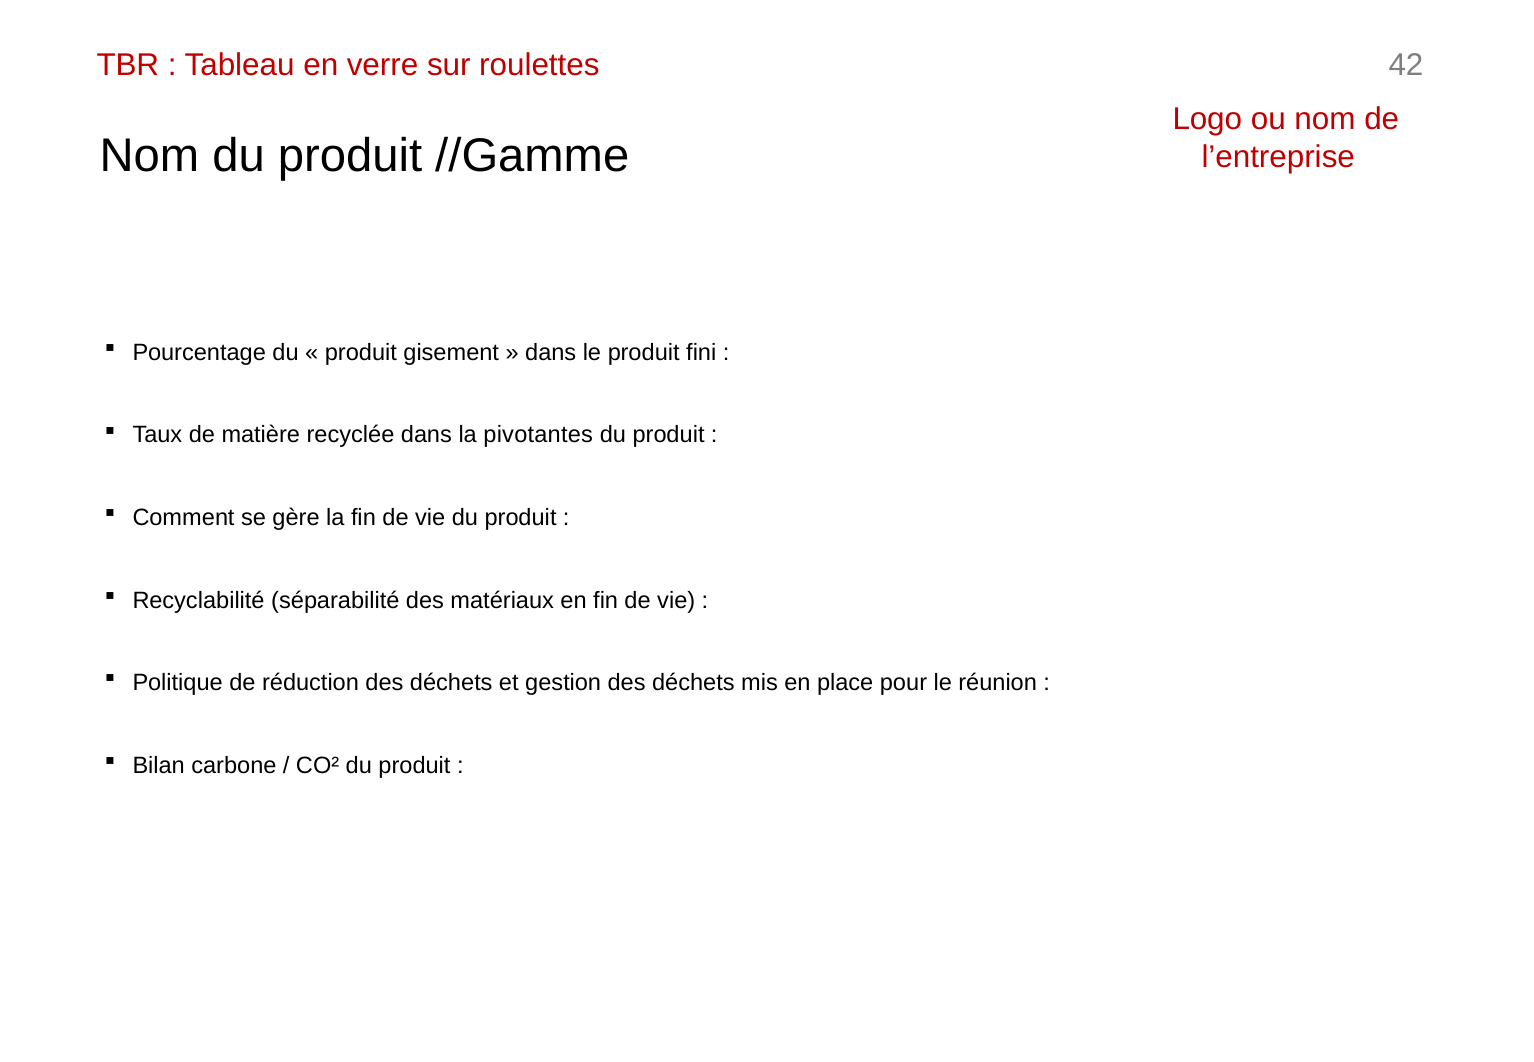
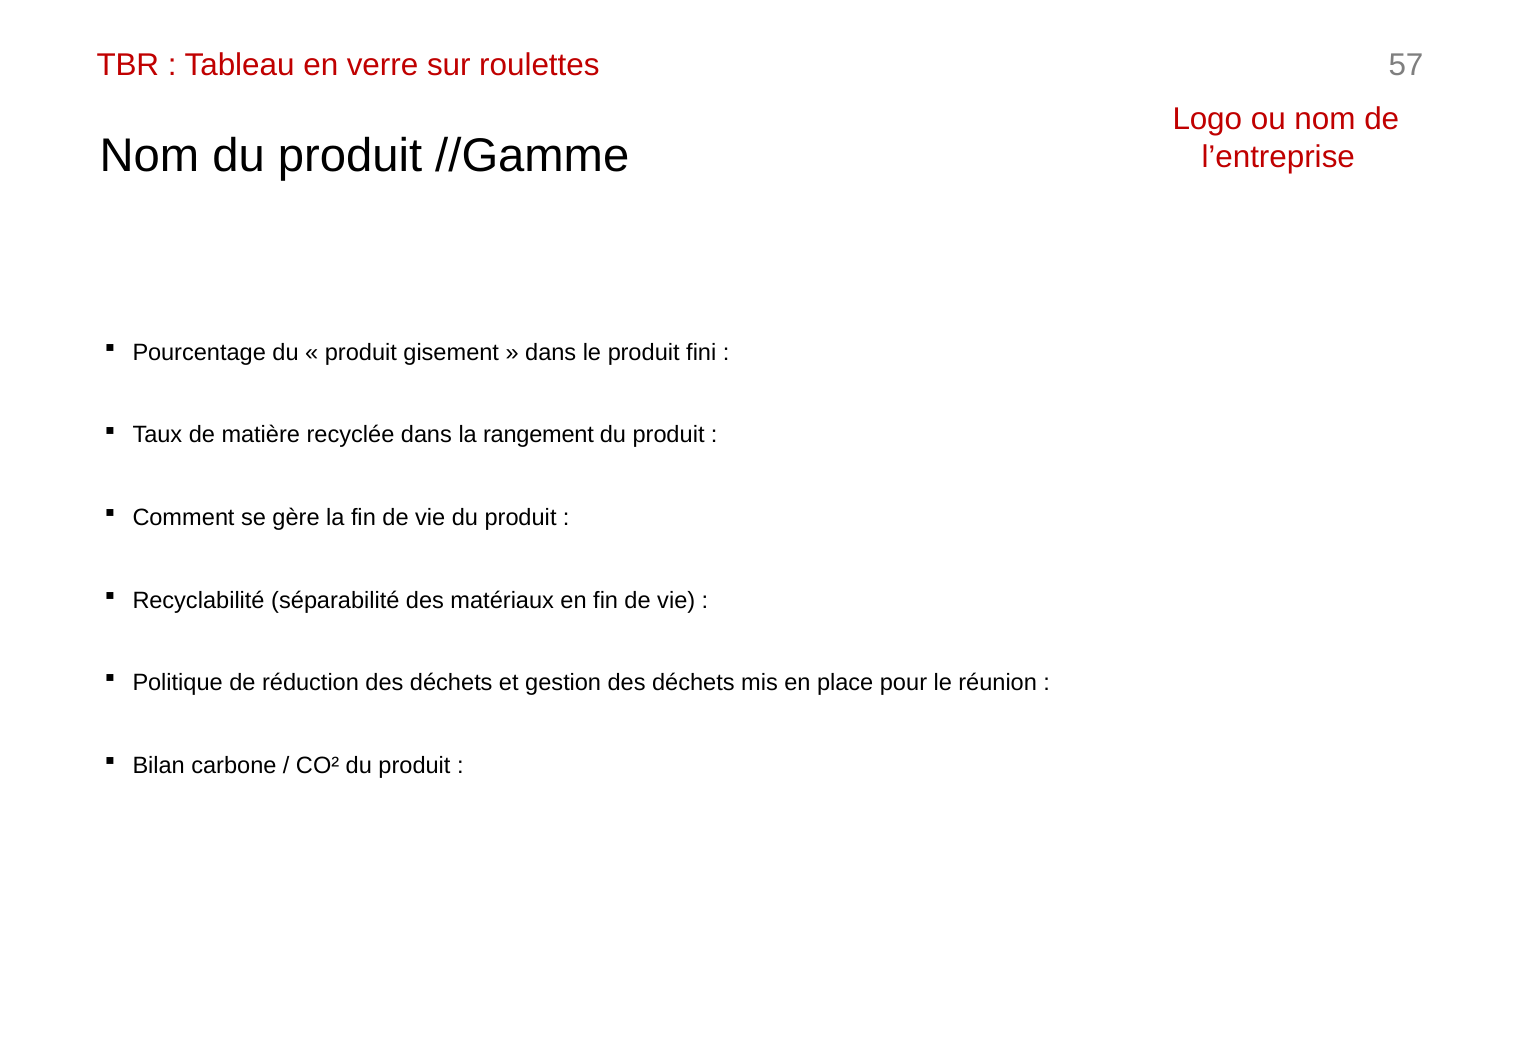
42: 42 -> 57 (1406, 65)
pivotantes: pivotantes -> rangement (538, 435)
